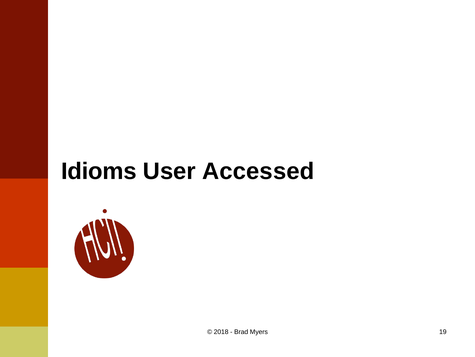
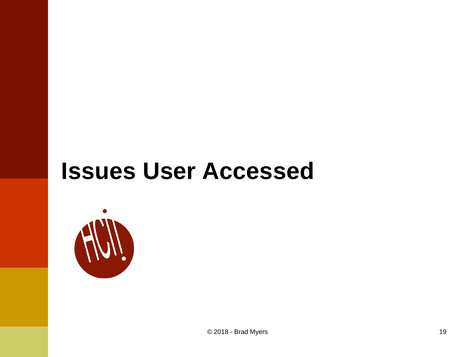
Idioms: Idioms -> Issues (99, 171)
